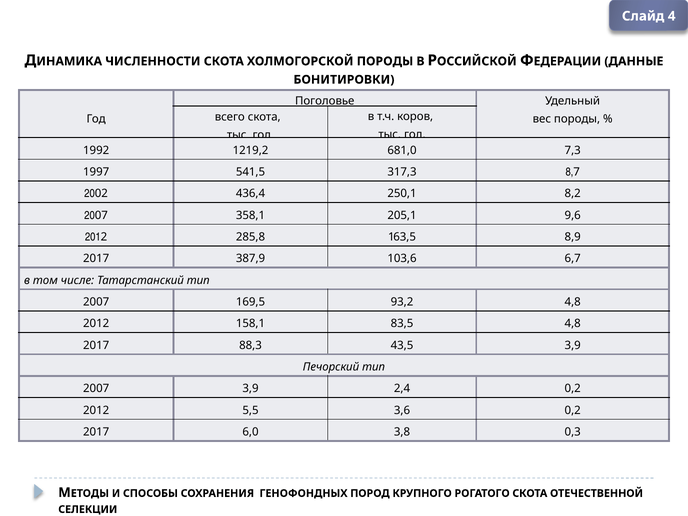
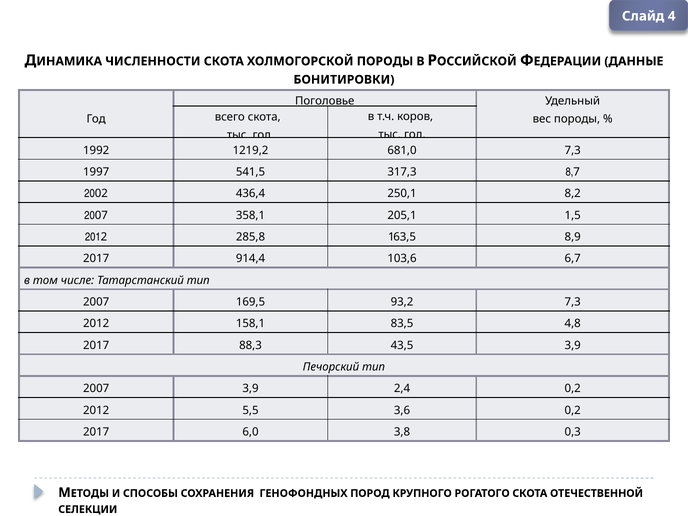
9,6: 9,6 -> 1,5 (573, 215)
387,9: 387,9 -> 914,4 (251, 259)
93,2 4,8: 4,8 -> 7,3 (573, 302)
